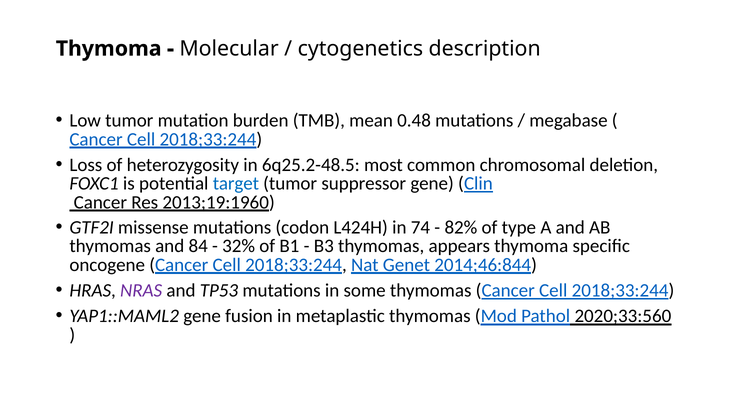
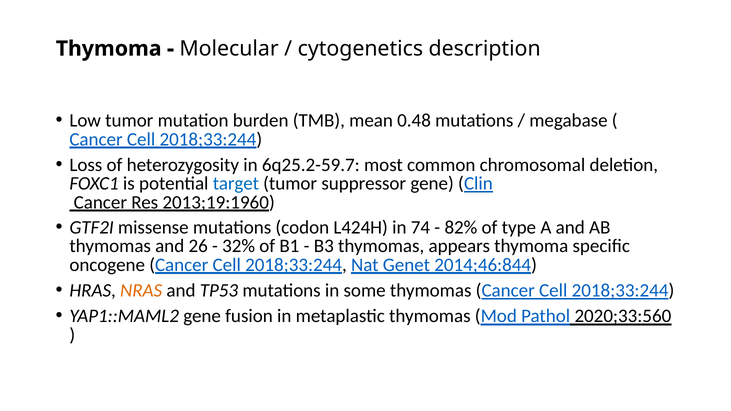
6q25.2-48.5: 6q25.2-48.5 -> 6q25.2-59.7 (311, 165)
84: 84 -> 26 (198, 246)
NRAS colour: purple -> orange (141, 291)
